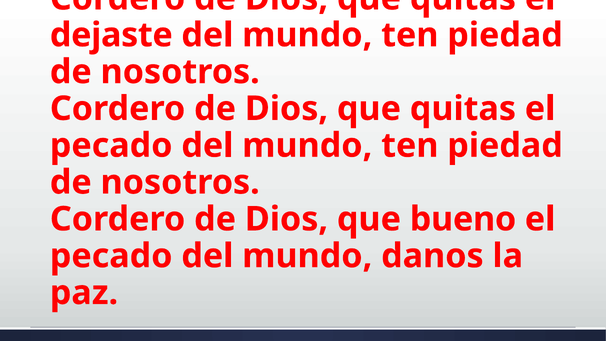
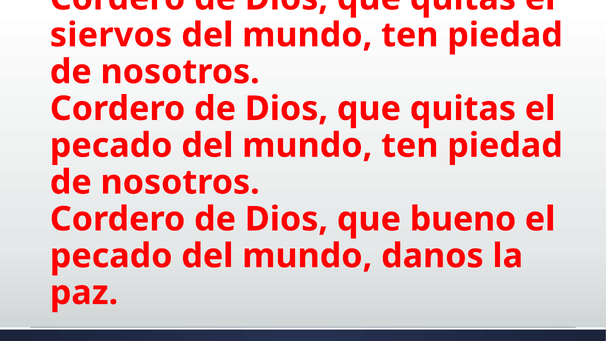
dejaste: dejaste -> siervos (111, 35)
